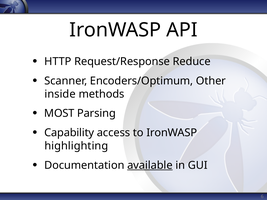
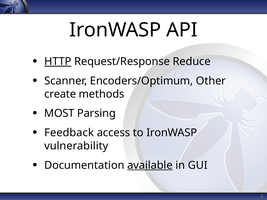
HTTP underline: none -> present (58, 62)
inside: inside -> create (60, 94)
Capability: Capability -> Feedback (69, 133)
highlighting: highlighting -> vulnerability (76, 146)
